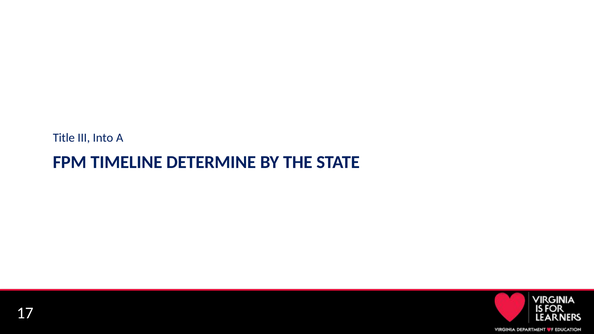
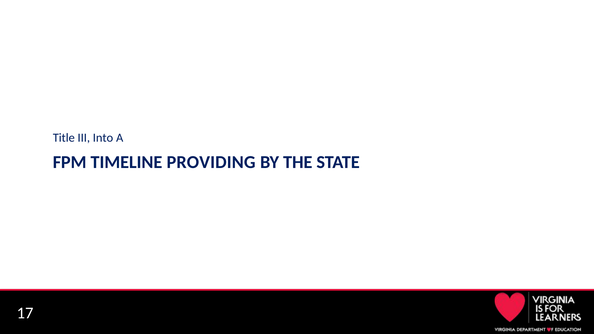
DETERMINE: DETERMINE -> PROVIDING (211, 162)
